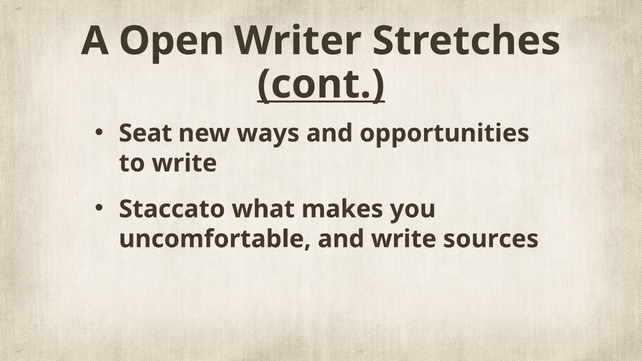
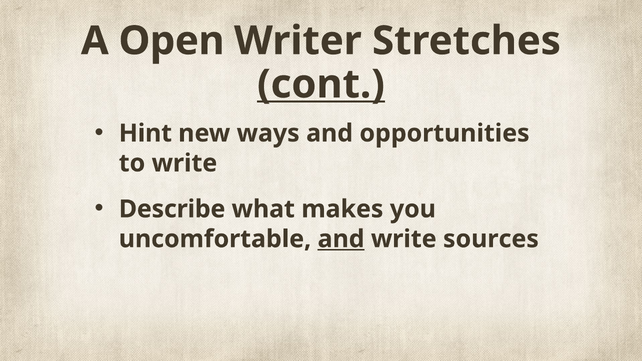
Seat: Seat -> Hint (145, 133)
Staccato: Staccato -> Describe (172, 209)
and underline: none -> present (341, 239)
